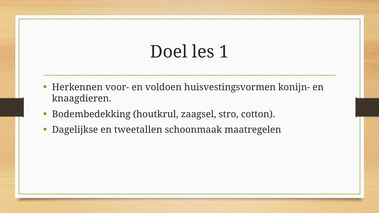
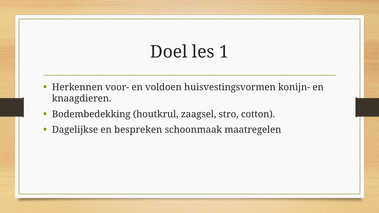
tweetallen: tweetallen -> bespreken (138, 130)
